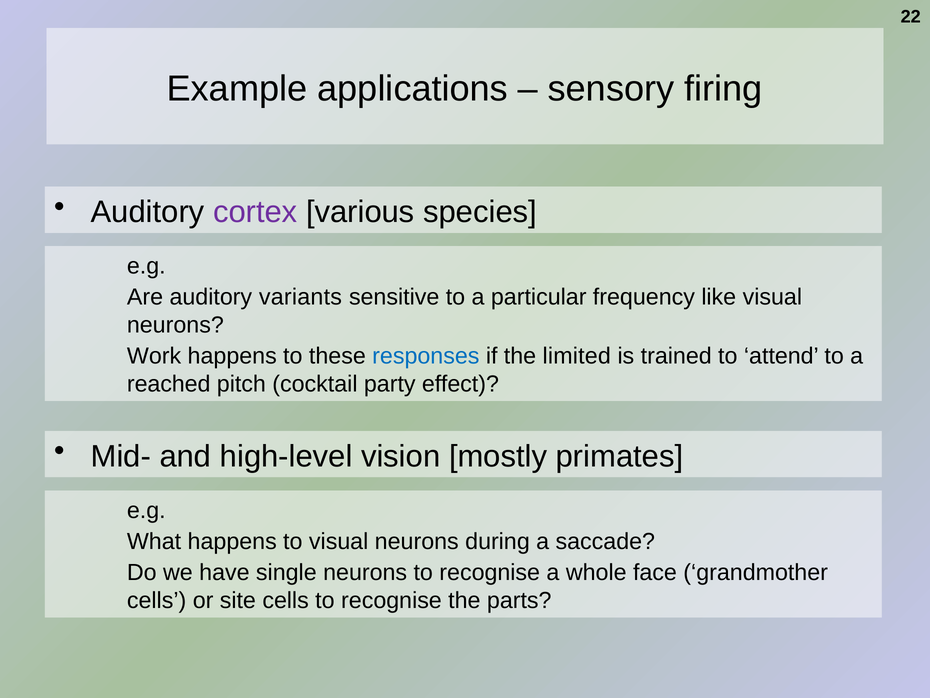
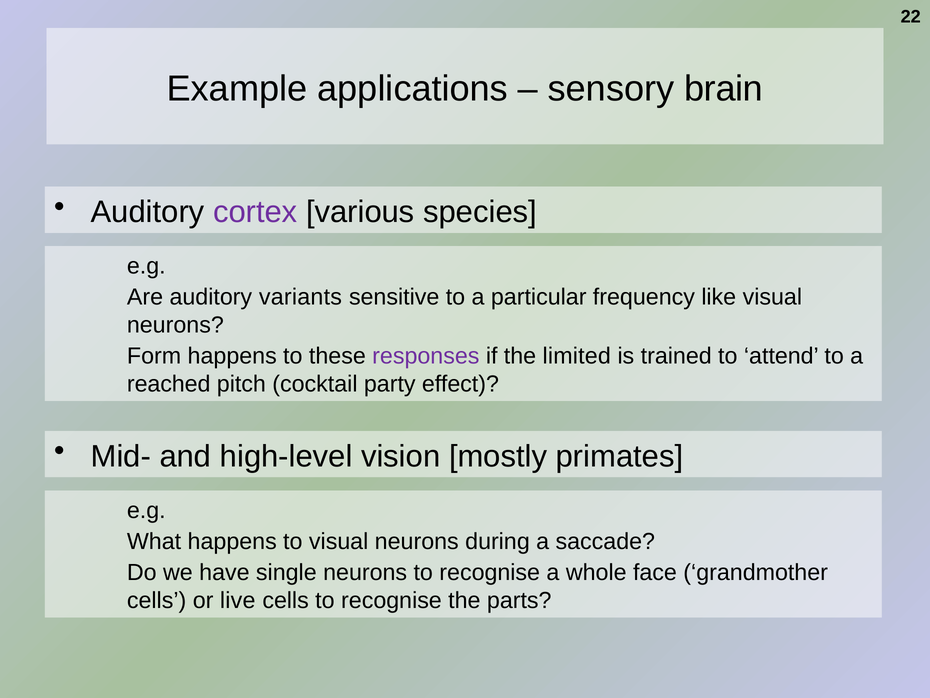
firing: firing -> brain (724, 89)
Work: Work -> Form (154, 356)
responses colour: blue -> purple (426, 356)
site: site -> live (238, 600)
